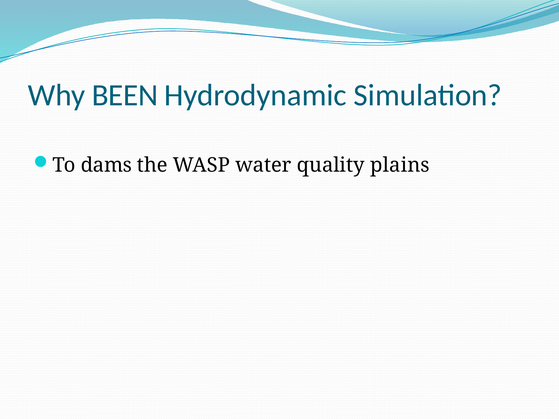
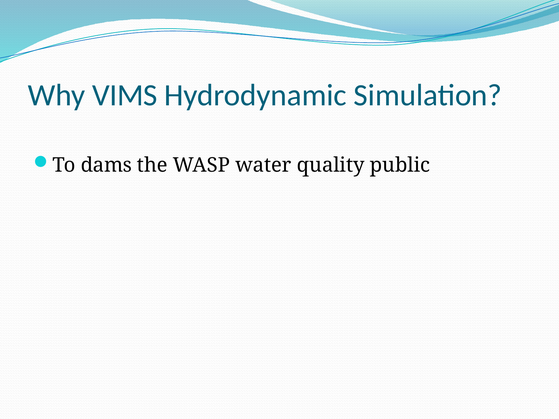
BEEN: BEEN -> VIMS (125, 95)
plains: plains -> public (400, 165)
